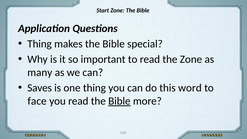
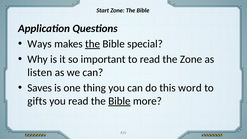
Thing: Thing -> Ways (40, 44)
the underline: none -> present (93, 44)
many: many -> listen (40, 72)
face: face -> gifts (37, 101)
